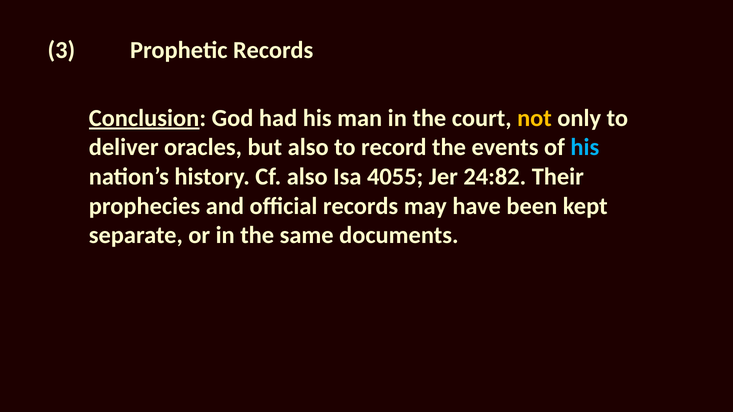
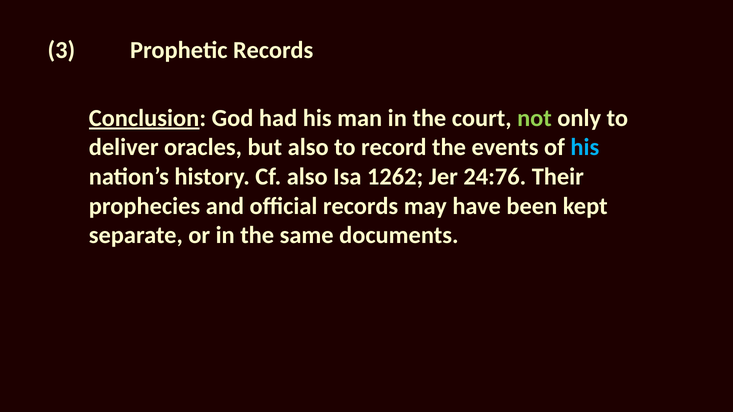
not colour: yellow -> light green (534, 118)
4055: 4055 -> 1262 (395, 177)
24:82: 24:82 -> 24:76 (495, 177)
